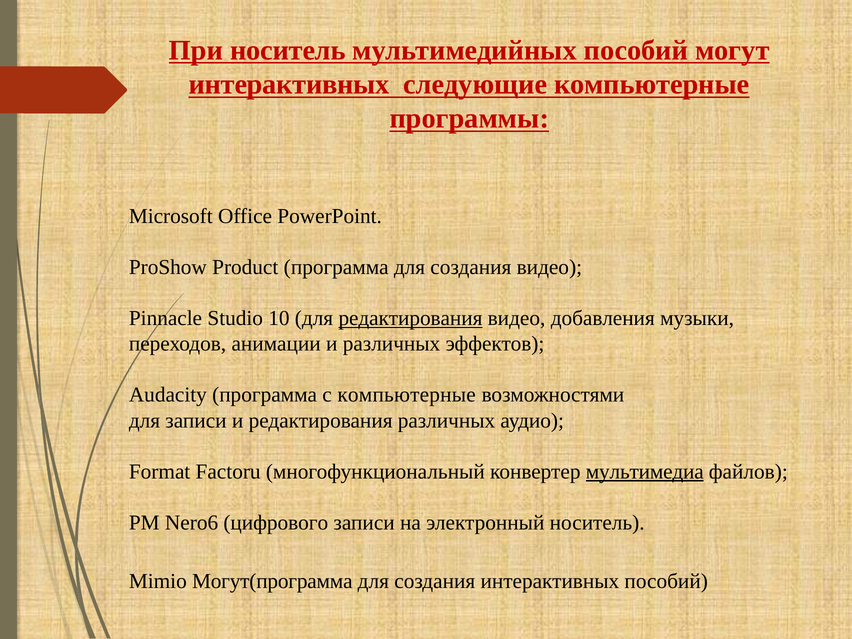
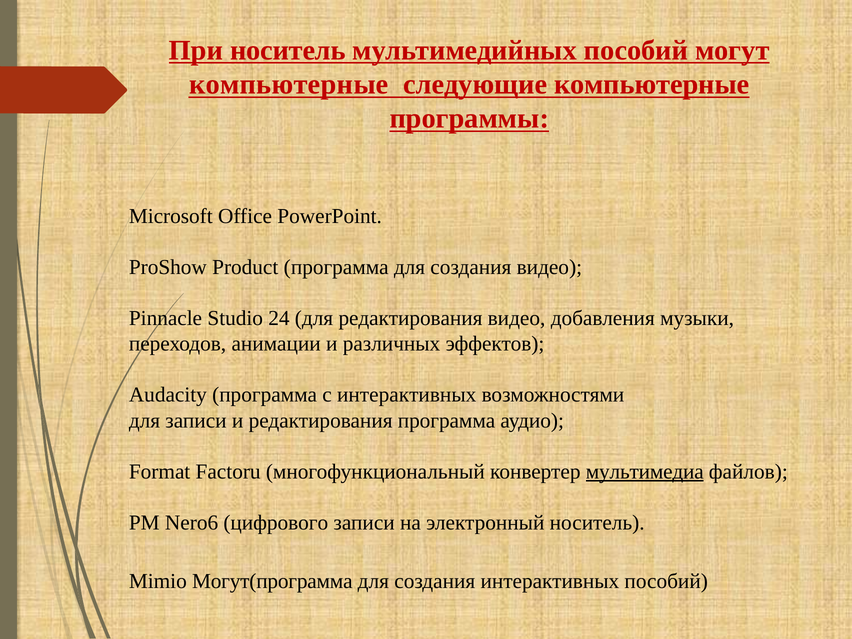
интерактивных: интерактивных -> компьютерные (289, 84)
10: 10 -> 24 (279, 318)
редактирования underline: present -> none (410, 318)
с компьютерные: компьютерные -> интерактивных (407, 395)
редактирования различных: различных -> программа (447, 421)
